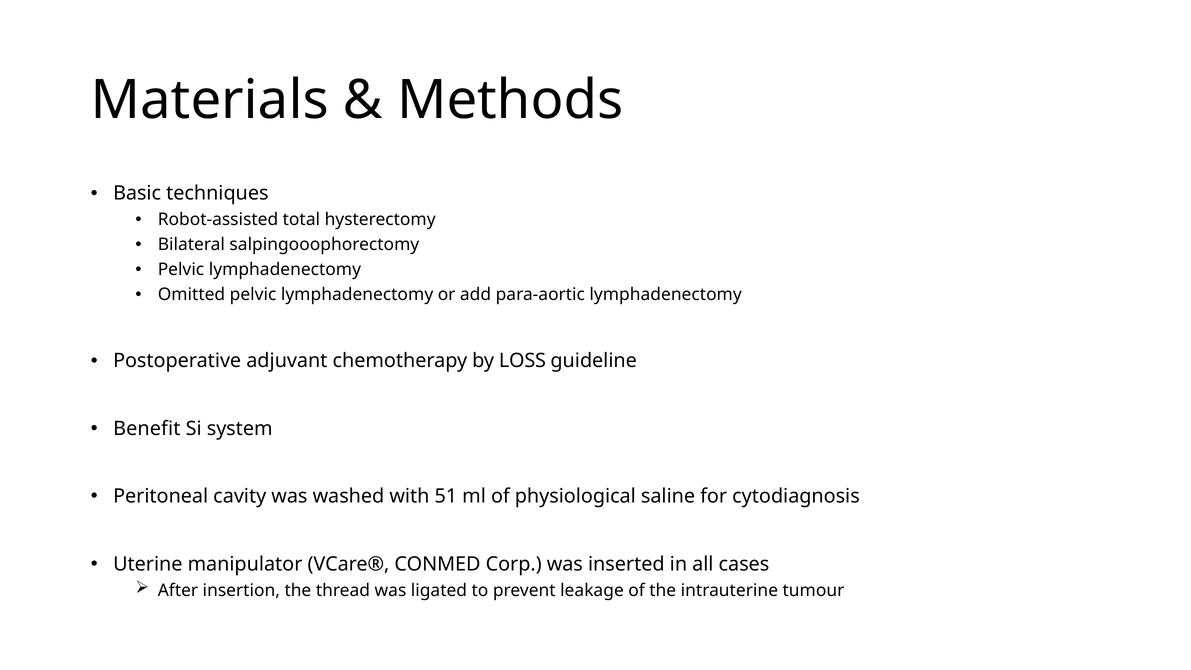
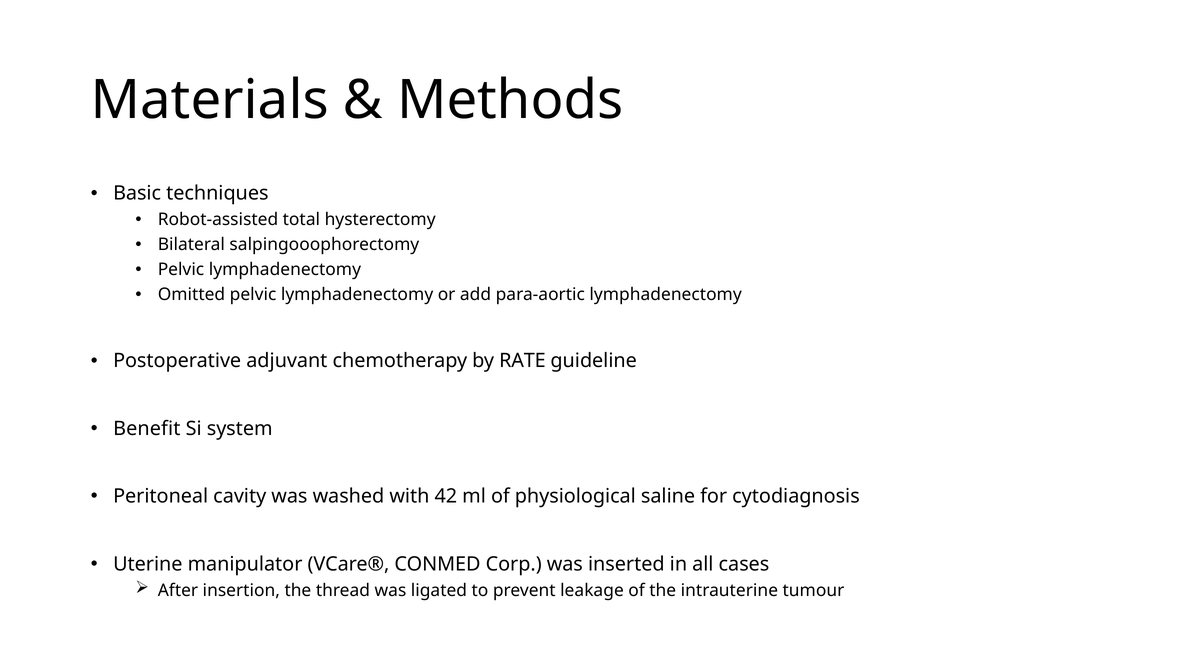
LOSS: LOSS -> RATE (522, 361)
51: 51 -> 42 (446, 496)
